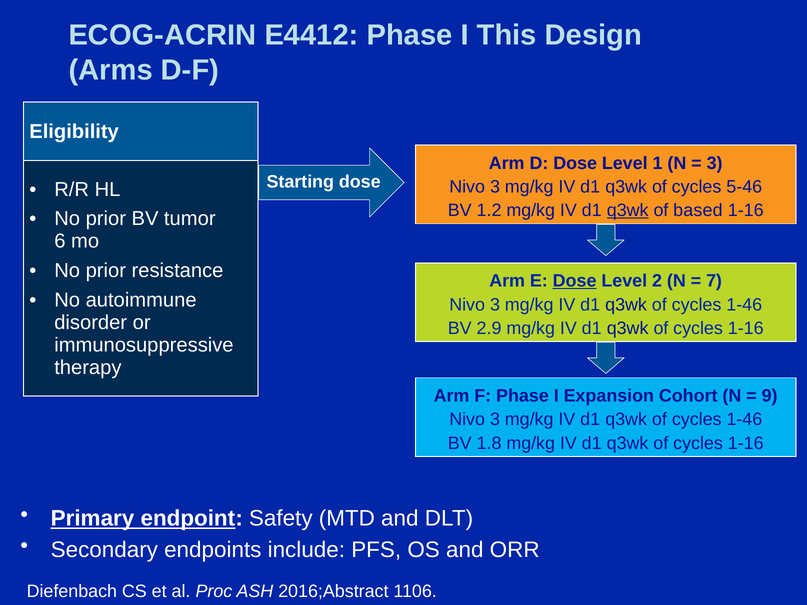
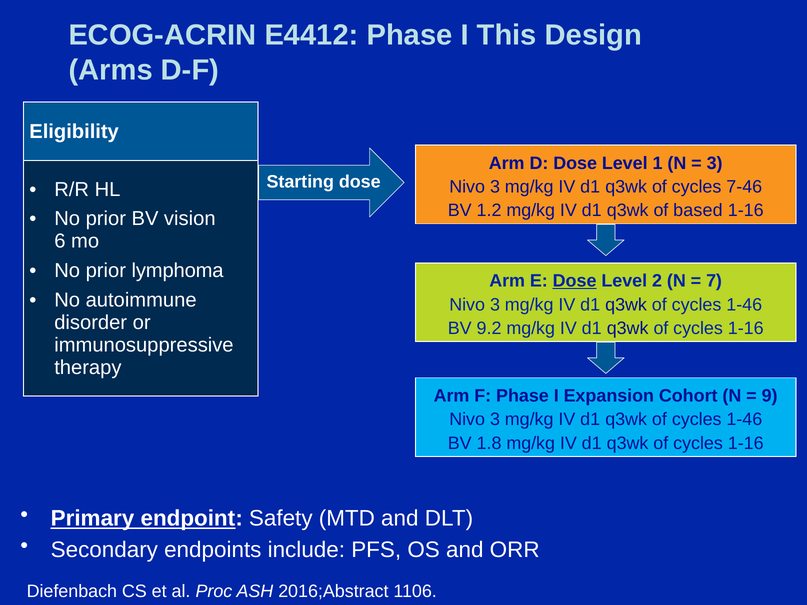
5-46: 5-46 -> 7-46 (744, 187)
q3wk underline: present -> none (628, 210)
tumor: tumor -> vision (190, 219)
resistance: resistance -> lymphoma (178, 271)
2.9: 2.9 -> 9.2 (489, 328)
